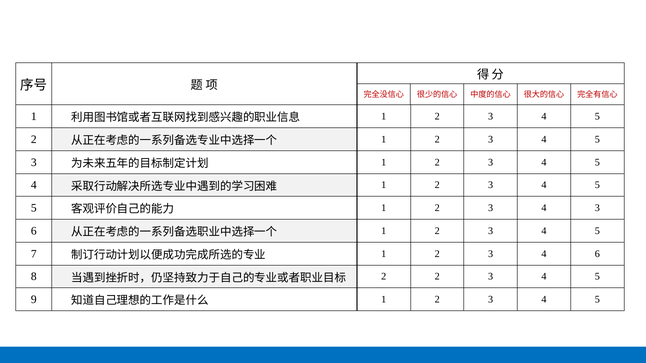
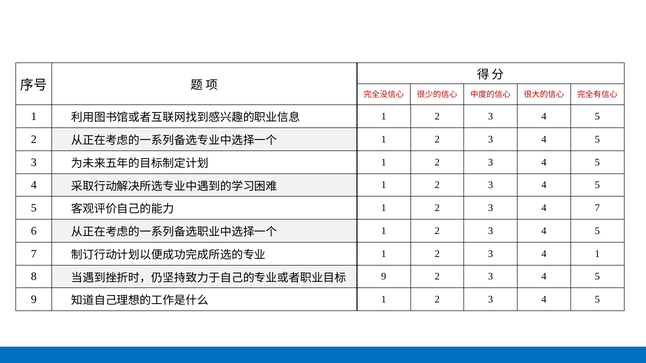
4 3: 3 -> 7 (597, 208)
4 6: 6 -> 1 (597, 254)
2: 2 -> 9 (384, 277)
